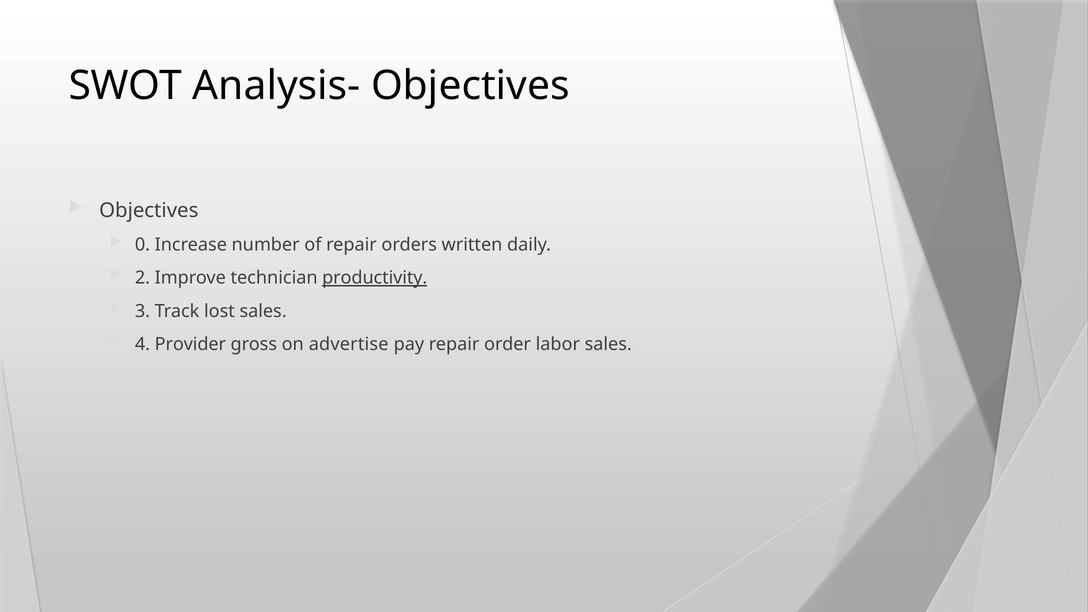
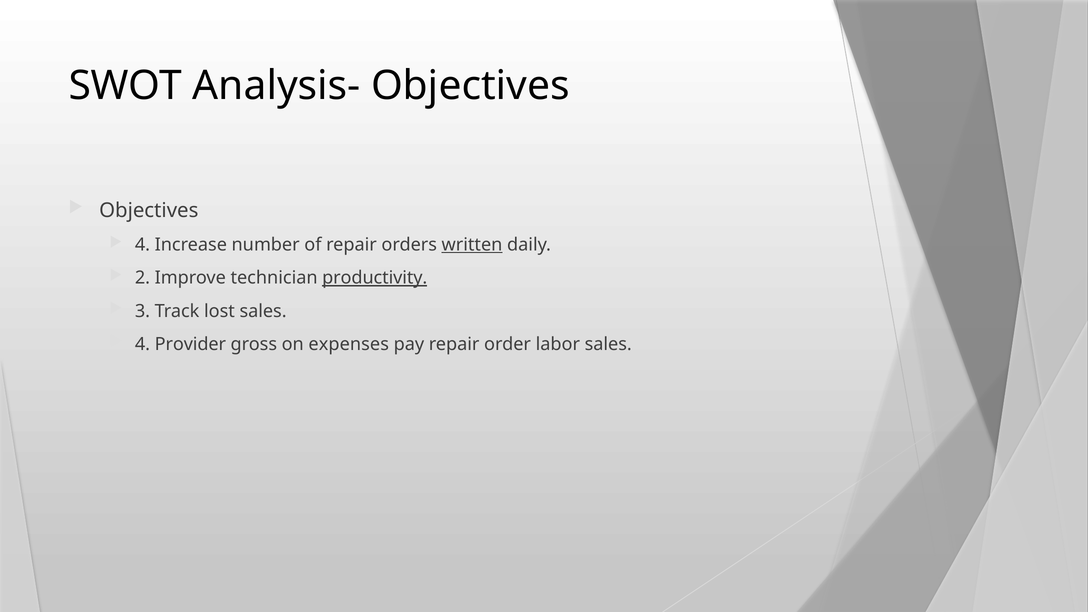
0: 0 -> 4 (142, 245)
written underline: none -> present (472, 245)
advertise: advertise -> expenses (349, 344)
